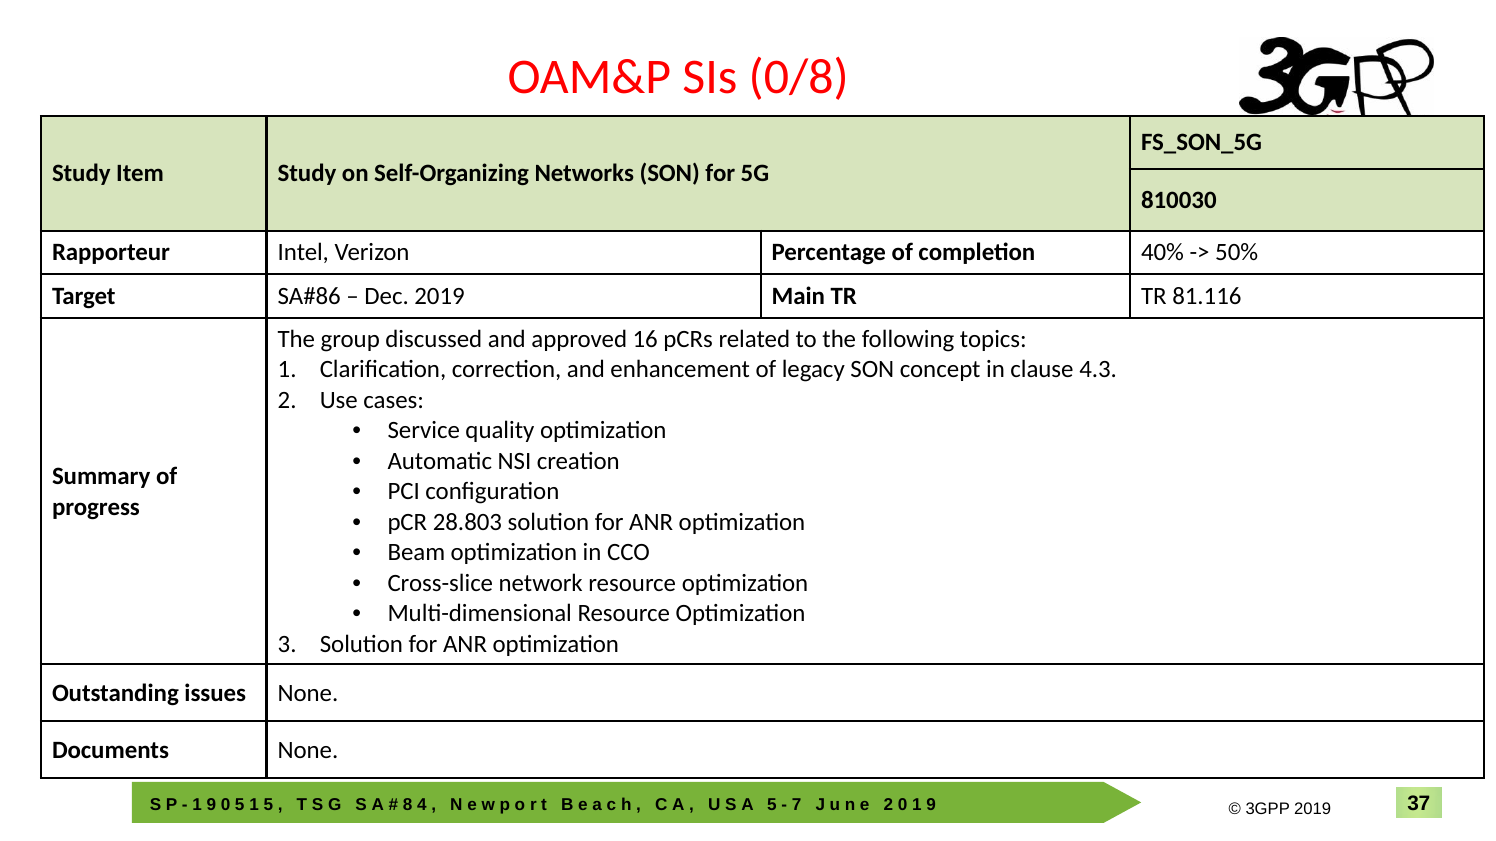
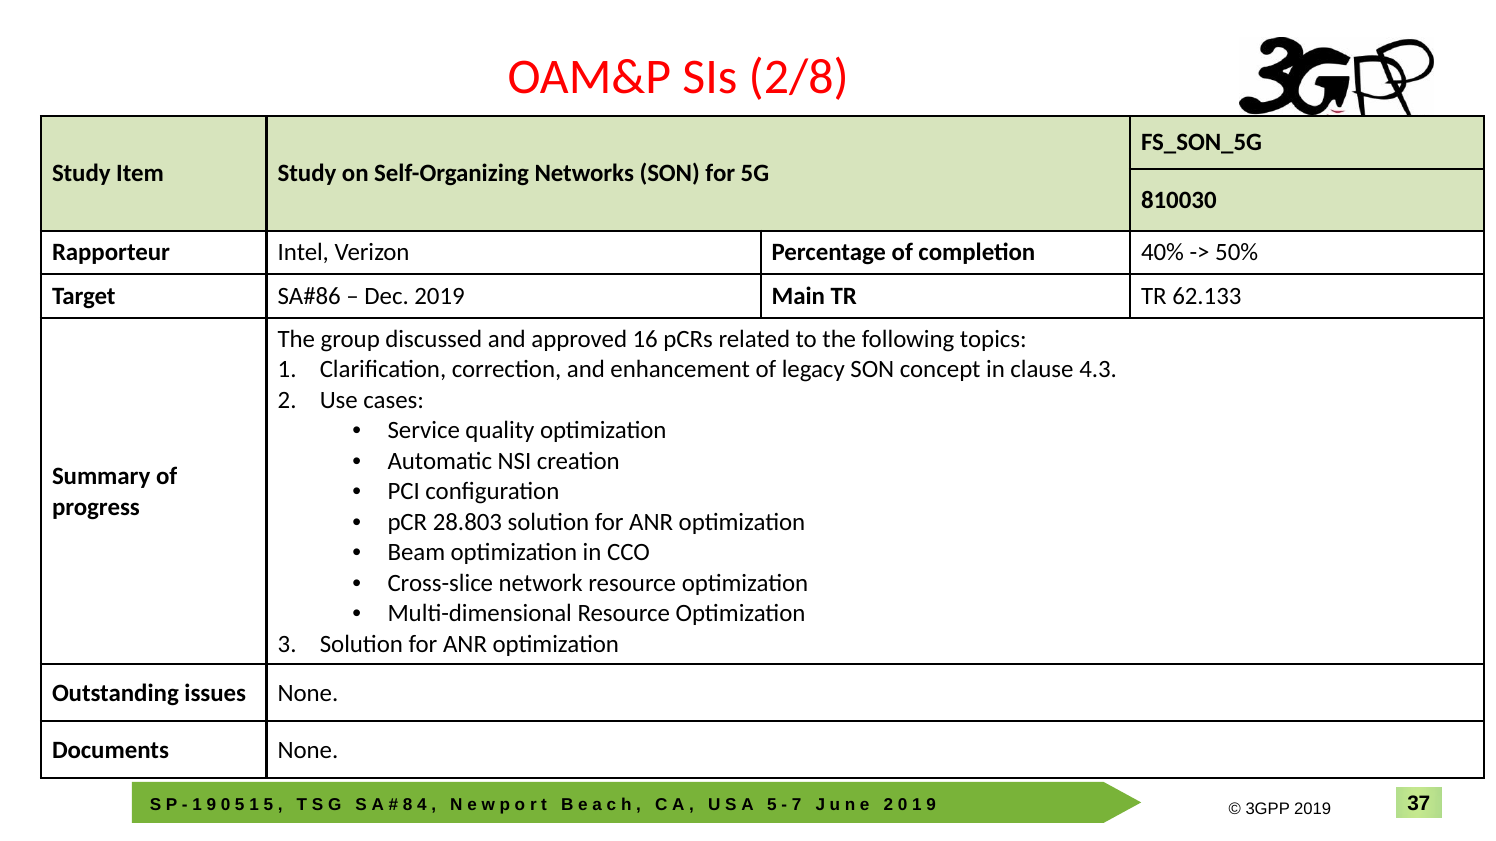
0/8: 0/8 -> 2/8 (799, 77)
81.116: 81.116 -> 62.133 (1207, 297)
